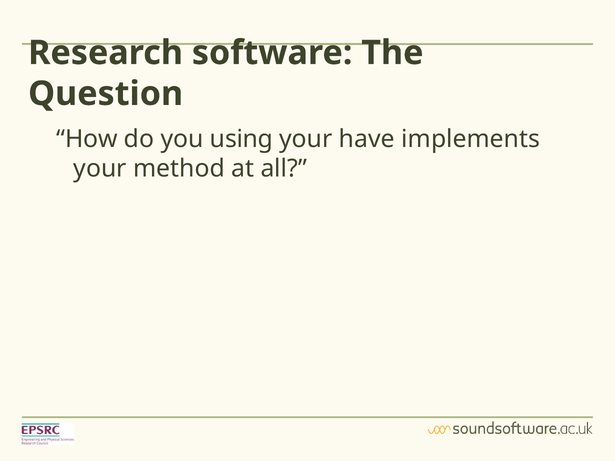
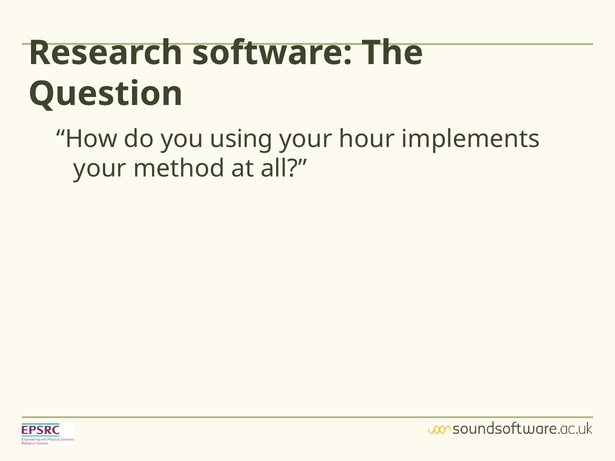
have: have -> hour (367, 139)
